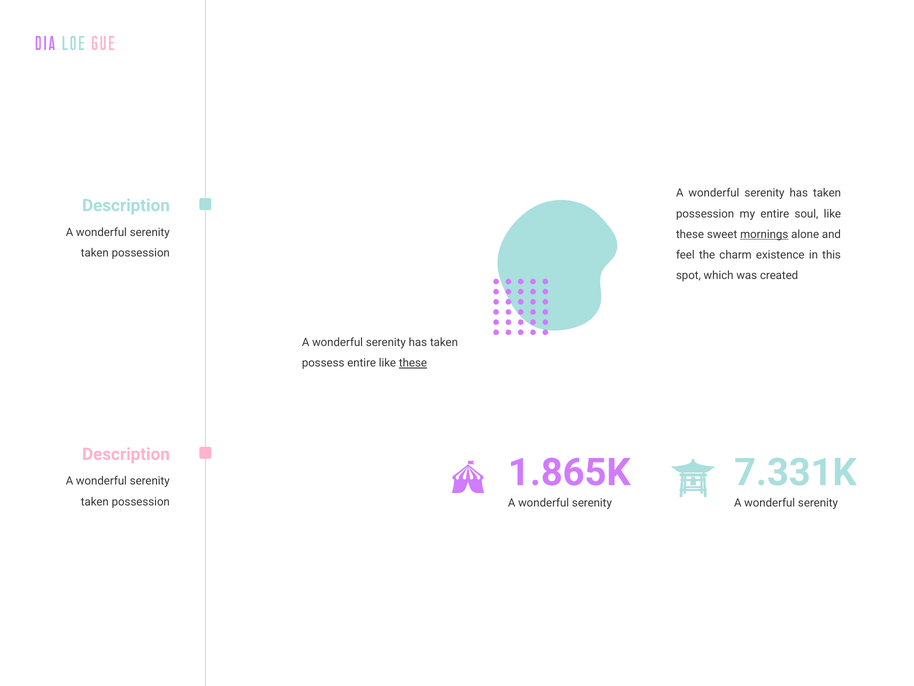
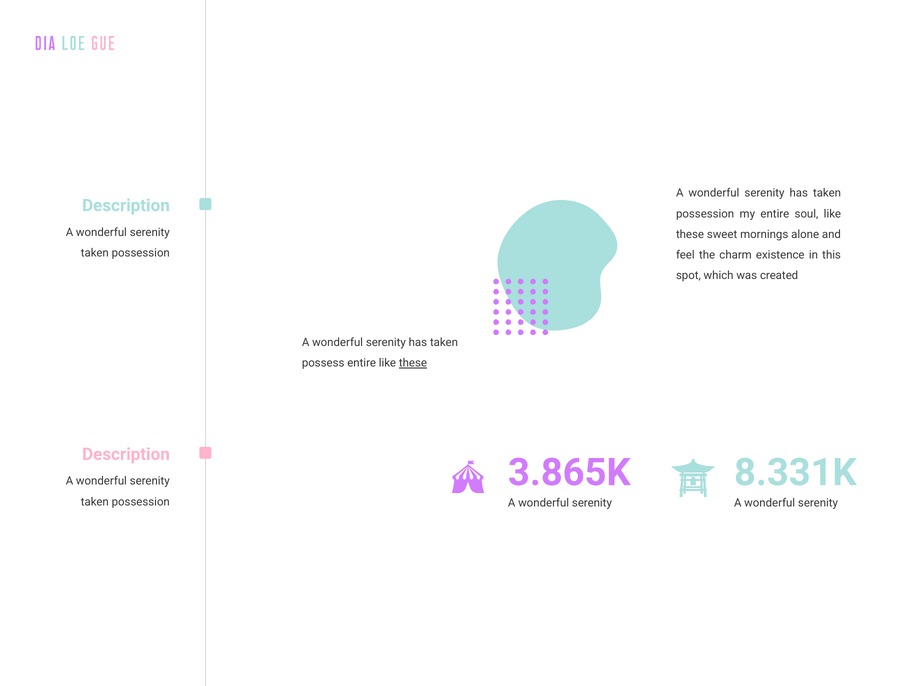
mornings underline: present -> none (764, 234)
1.865K: 1.865K -> 3.865K (569, 472)
7.331K: 7.331K -> 8.331K (795, 472)
